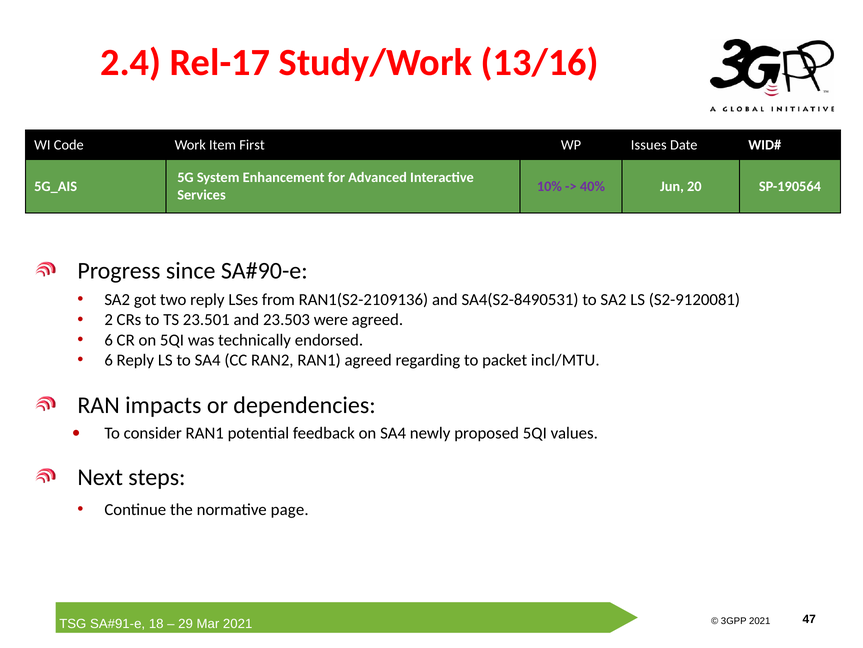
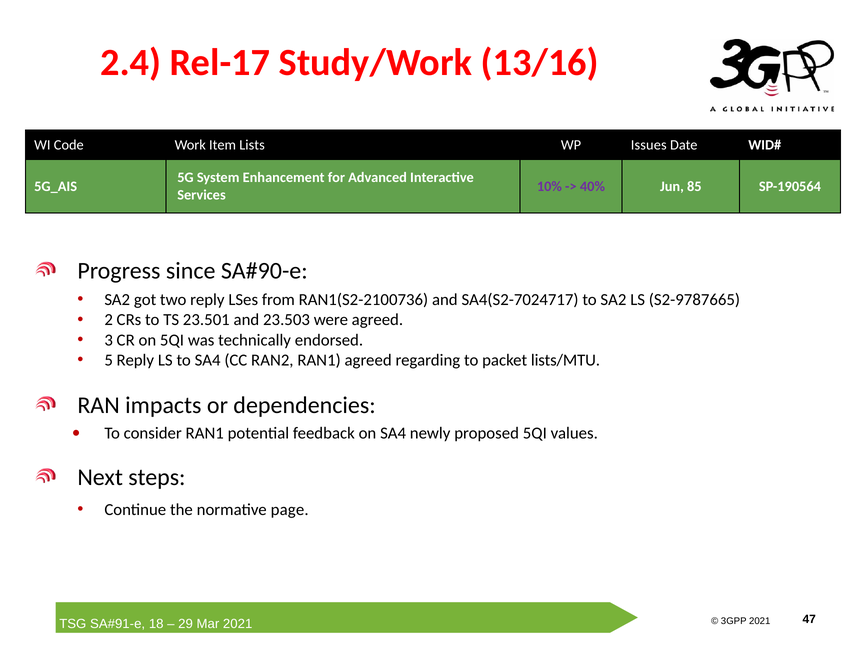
First: First -> Lists (252, 145)
20: 20 -> 85 (694, 186)
RAN1(S2-2109136: RAN1(S2-2109136 -> RAN1(S2-2100736 (363, 299)
SA4(S2-8490531: SA4(S2-8490531 -> SA4(S2-7024717 (520, 299)
S2-9120081: S2-9120081 -> S2-9787665 (694, 299)
6: 6 -> 3 (109, 340)
6: 6 -> 5 (109, 360)
incl/MTU: incl/MTU -> lists/MTU (565, 360)
